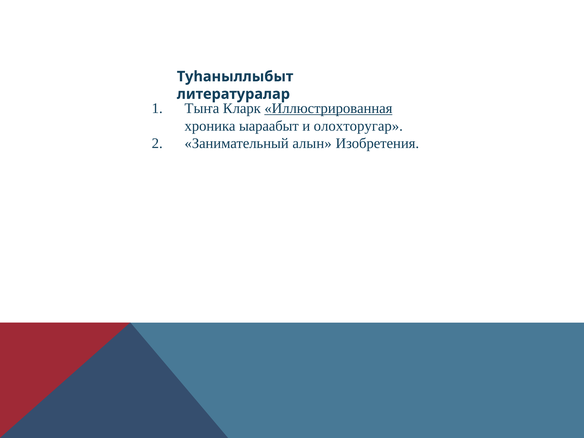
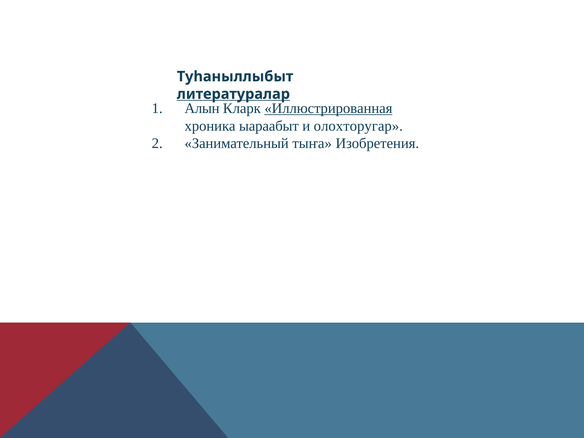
литературалар underline: none -> present (233, 94)
Тыҥа: Тыҥа -> Алын (202, 108)
алын: алын -> тыҥа (312, 143)
